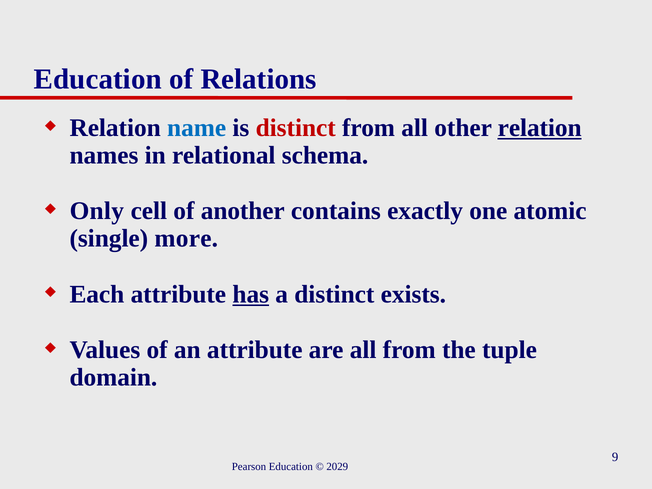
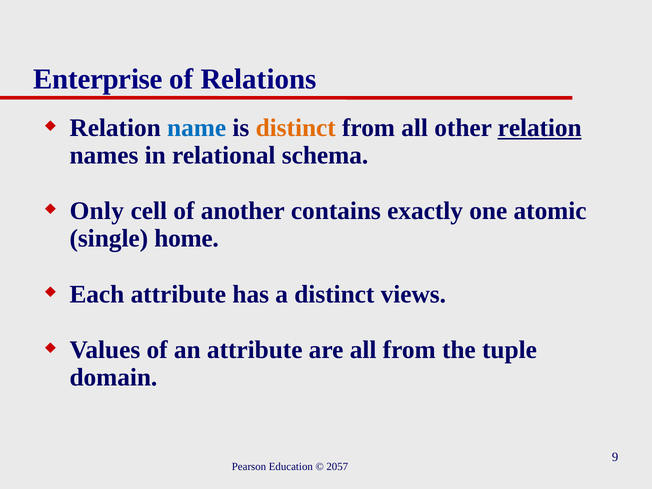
Education: Education -> Enterprise (98, 79)
distinct colour: red -> orange (296, 128)
more: more -> home (187, 238)
has underline: present -> none (251, 294)
exists: exists -> views (413, 294)
2029: 2029 -> 2057 (337, 467)
